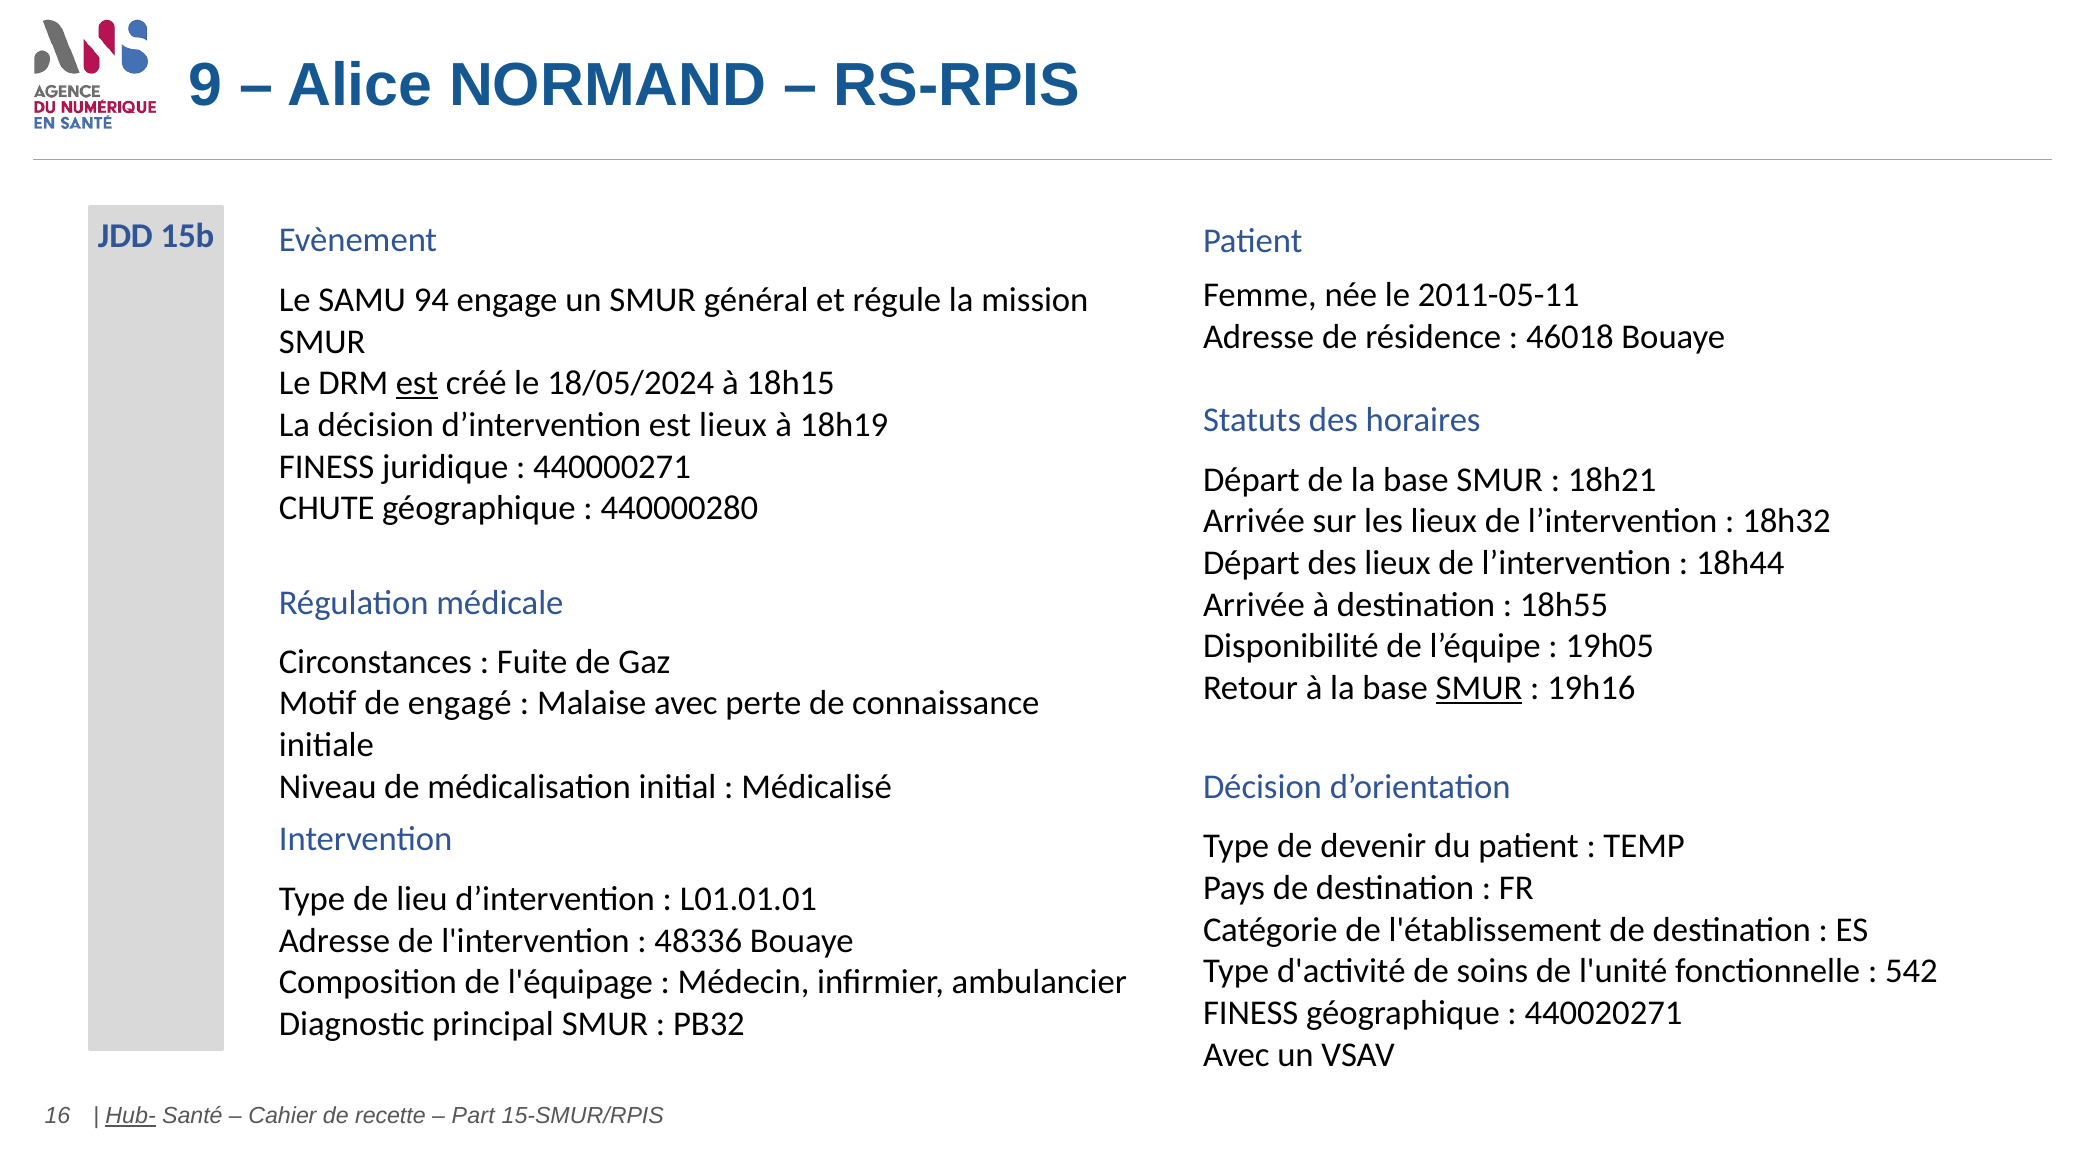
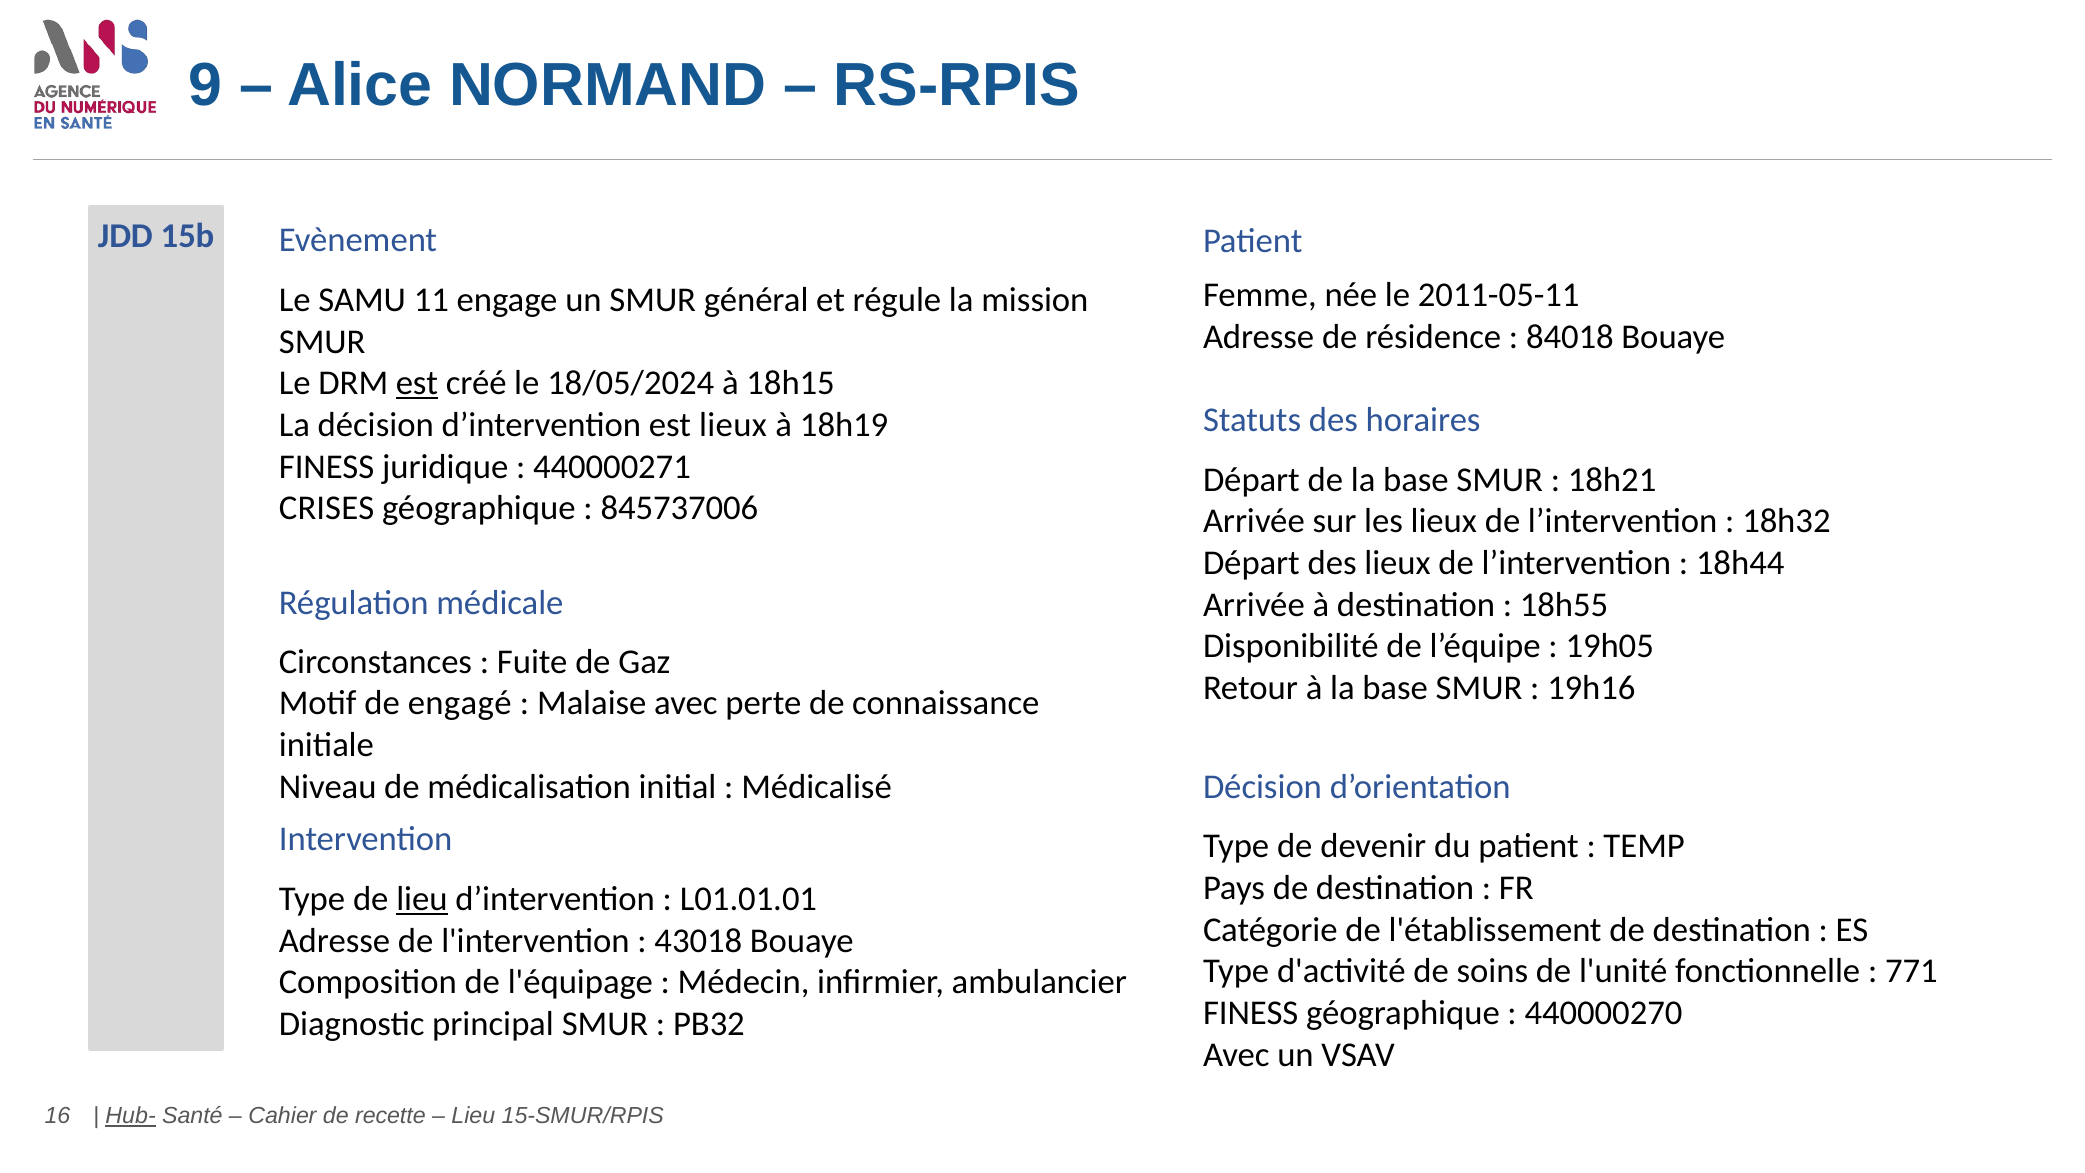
94: 94 -> 11 (431, 300)
46018: 46018 -> 84018 (1570, 337)
CHUTE: CHUTE -> CRISES (327, 508)
440000280: 440000280 -> 845737006 (679, 508)
SMUR underline: present -> none (1479, 688)
lieu underline: none -> present (422, 899)
48336: 48336 -> 43018 (698, 941)
542: 542 -> 771 (1911, 971)
440020271: 440020271 -> 440000270 (1603, 1013)
Part: Part -> Lieu (473, 1116)
